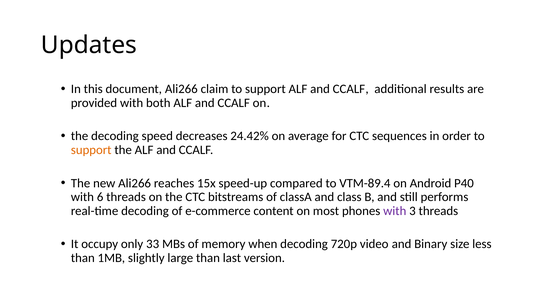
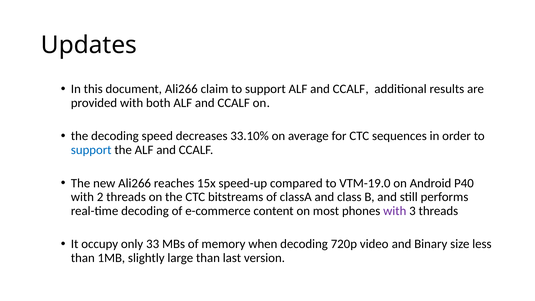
24.42%: 24.42% -> 33.10% (250, 136)
support colour: orange -> blue (91, 150)
VTM-89.4: VTM-89.4 -> VTM-19.0 (365, 183)
6: 6 -> 2 (100, 197)
